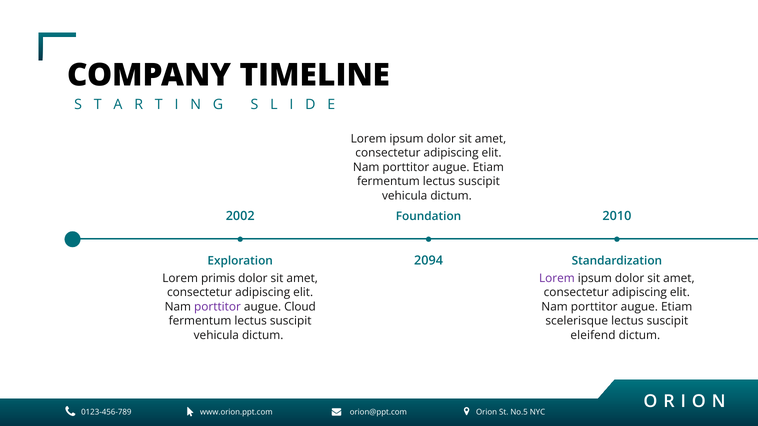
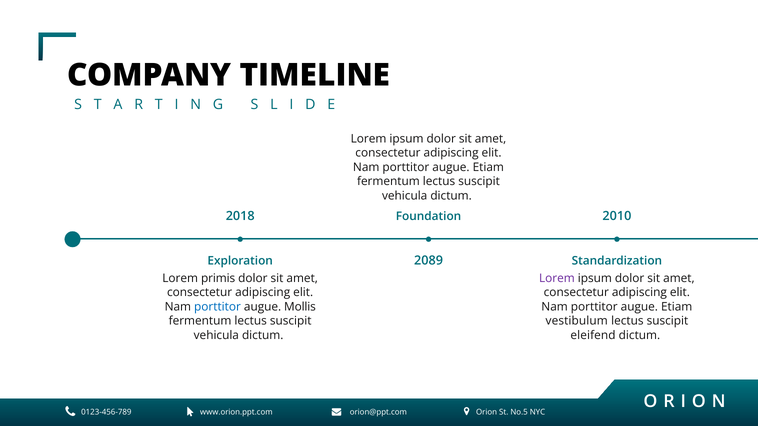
2002: 2002 -> 2018 (240, 217)
2094: 2094 -> 2089 (429, 261)
porttitor colour: purple -> blue (217, 307)
Cloud: Cloud -> Mollis (300, 307)
scelerisque: scelerisque -> vestibulum (577, 321)
